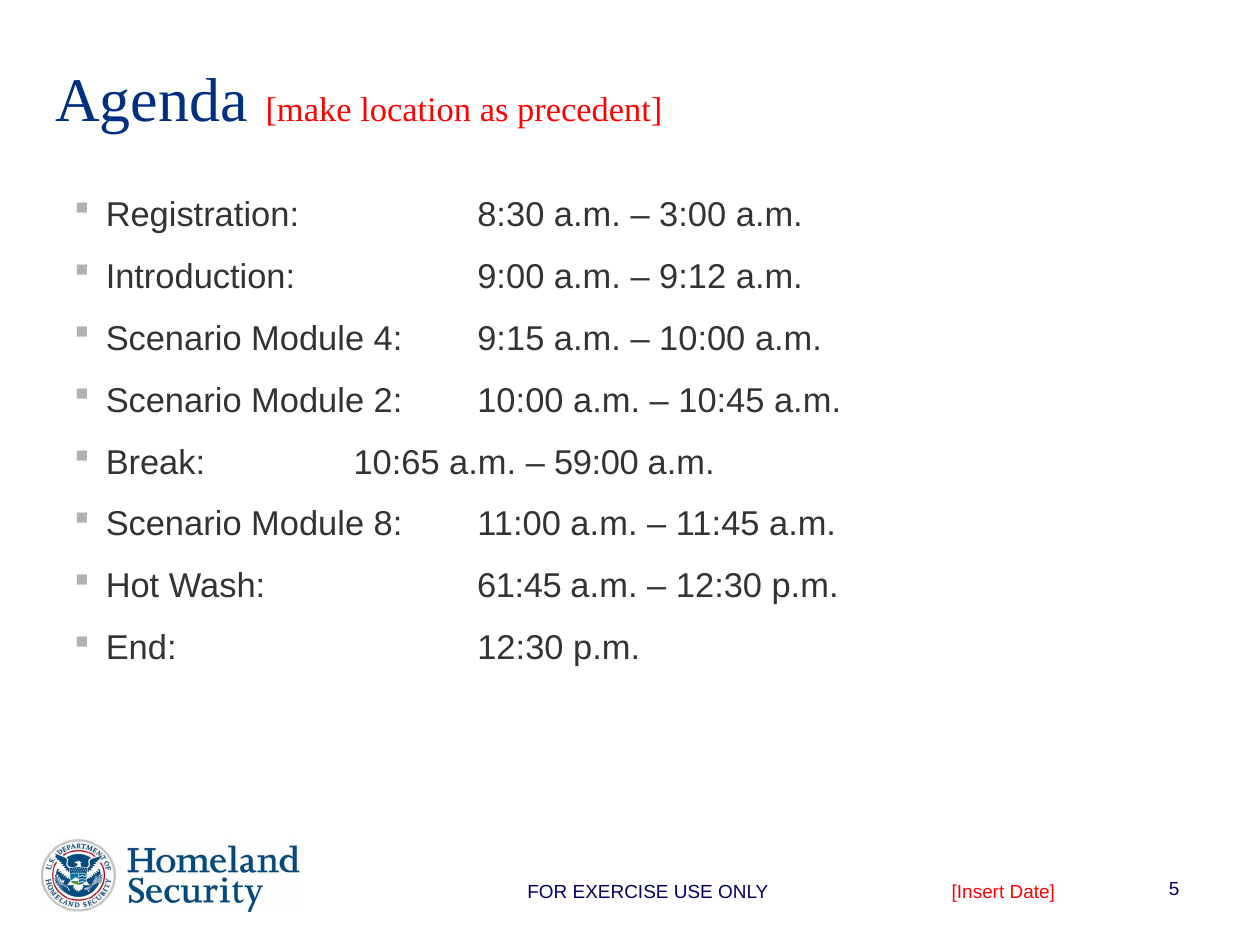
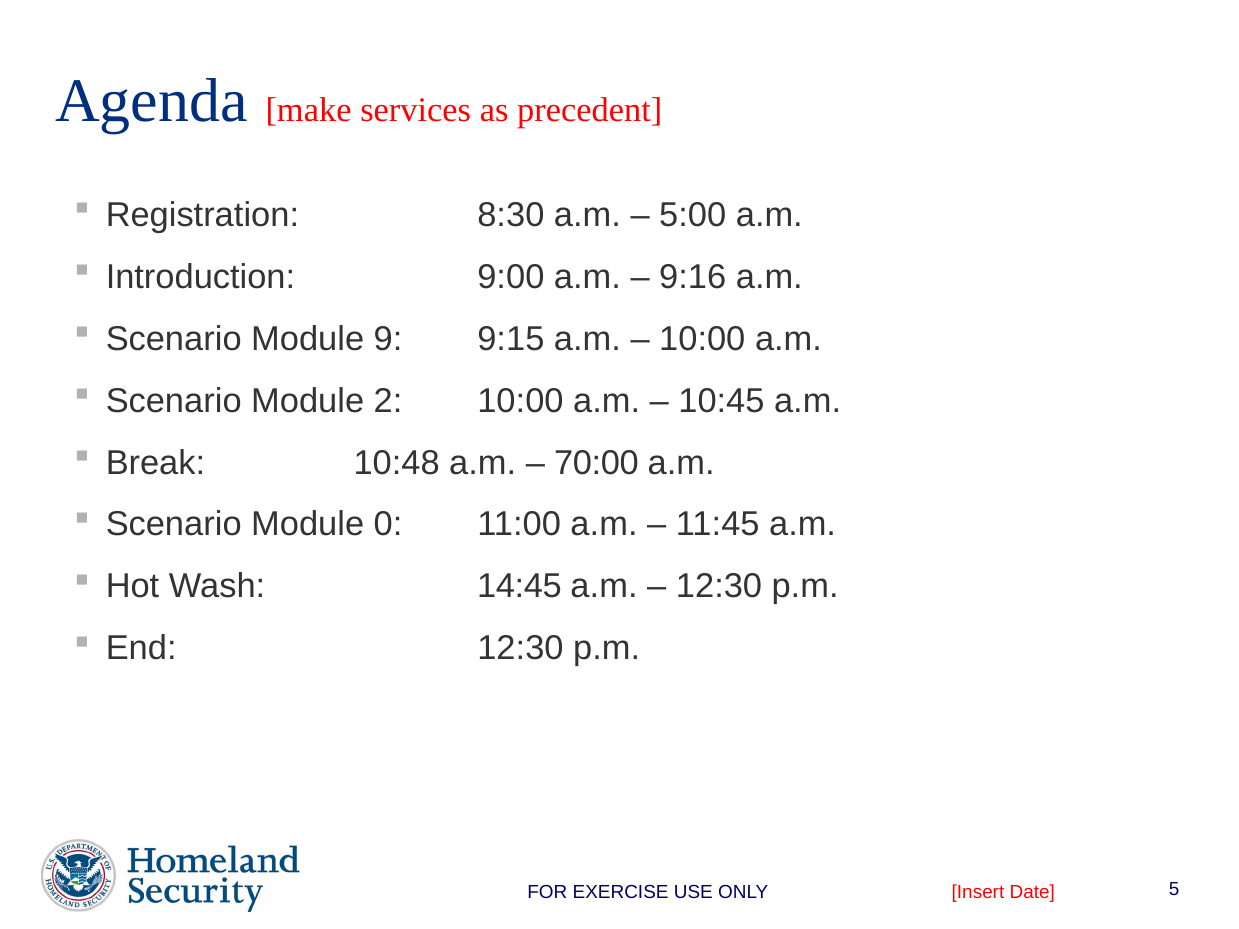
location: location -> services (416, 110)
3:00: 3:00 -> 5:00 (693, 215)
9:12: 9:12 -> 9:16 (693, 277)
4: 4 -> 9 (388, 339)
10:65: 10:65 -> 10:48 (397, 463)
59:00: 59:00 -> 70:00 (596, 463)
8: 8 -> 0 (388, 525)
61:45: 61:45 -> 14:45 (519, 587)
